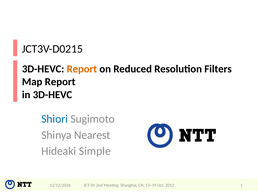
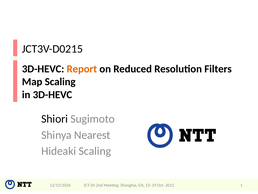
Map Report: Report -> Scaling (60, 82)
Shiori colour: blue -> black (55, 119)
Hideaki Simple: Simple -> Scaling (95, 151)
